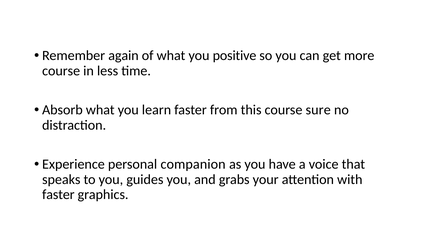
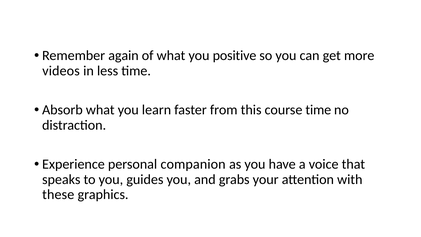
course: course -> videos (61, 71)
course sure: sure -> time (318, 110)
faster: faster -> these (58, 194)
